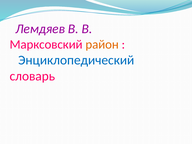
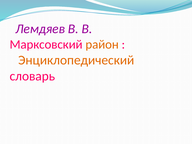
Энциклопедический colour: blue -> orange (76, 60)
